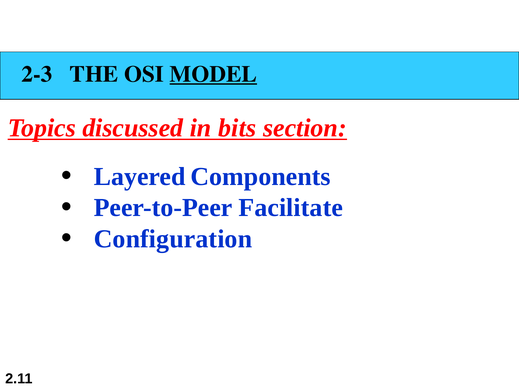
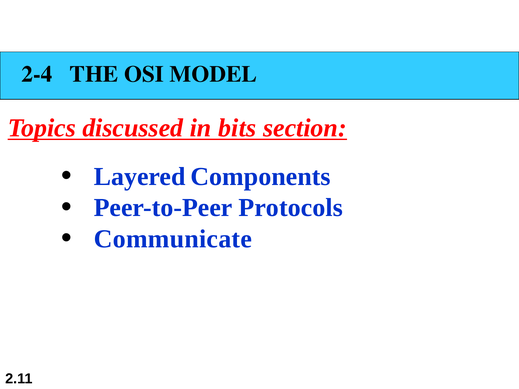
2-3: 2-3 -> 2-4 (37, 74)
MODEL underline: present -> none (213, 74)
Facilitate: Facilitate -> Protocols (291, 208)
Configuration: Configuration -> Communicate (173, 239)
